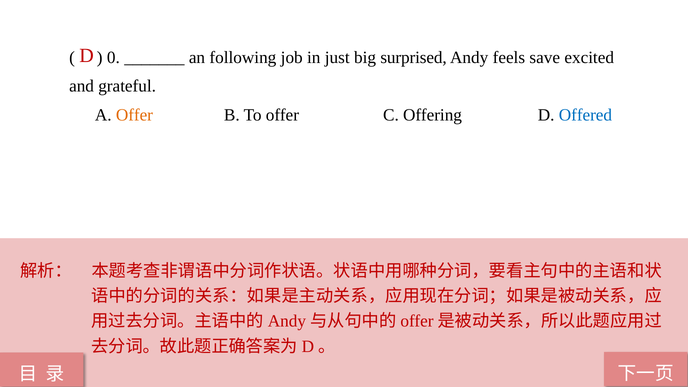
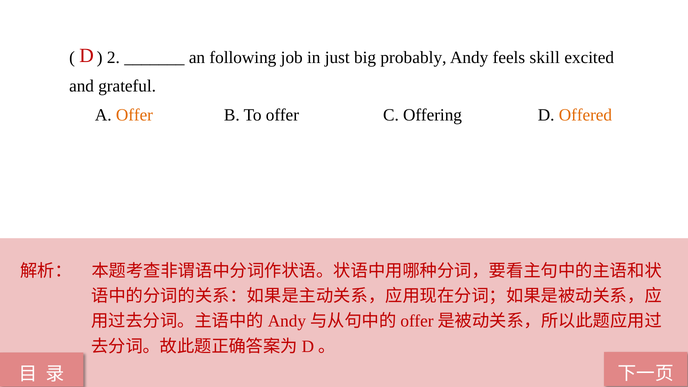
0: 0 -> 2 (113, 57)
surprised: surprised -> probably (413, 57)
save: save -> skill (545, 57)
Offered colour: blue -> orange (585, 115)
